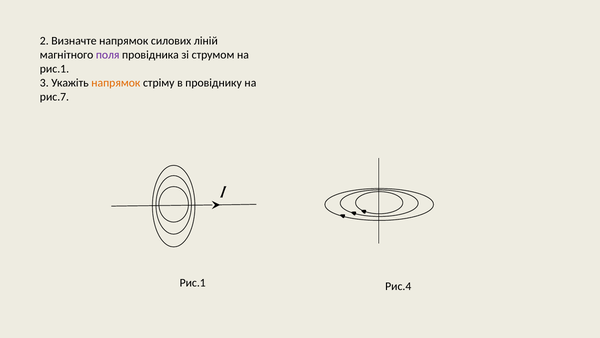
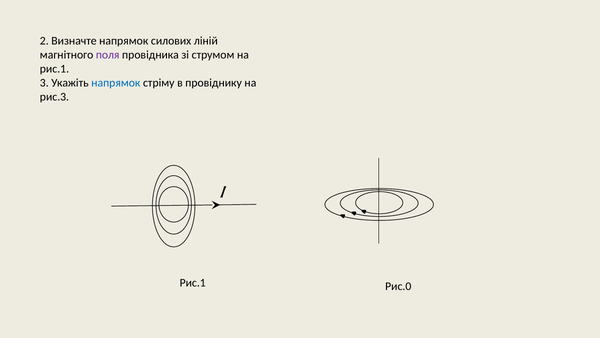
напрямок colour: orange -> blue (116, 83)
рис.7: рис.7 -> рис.3 (54, 97)
Рис.4: Рис.4 -> Рис.0 (398, 286)
